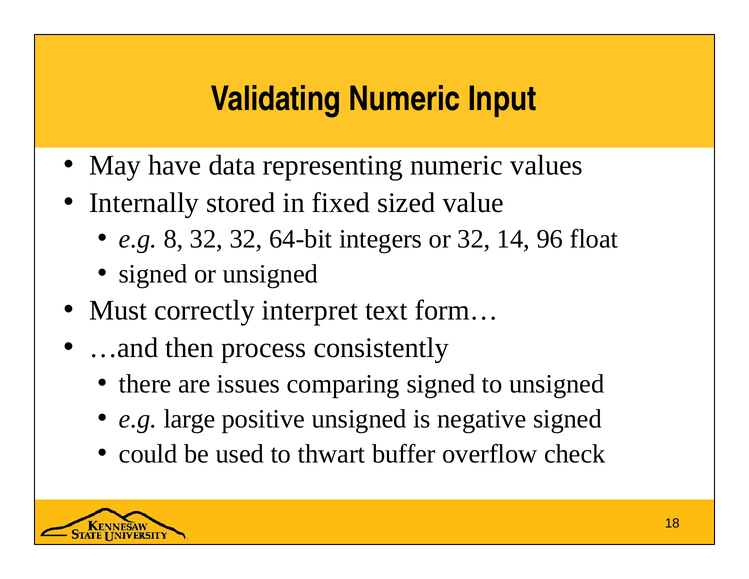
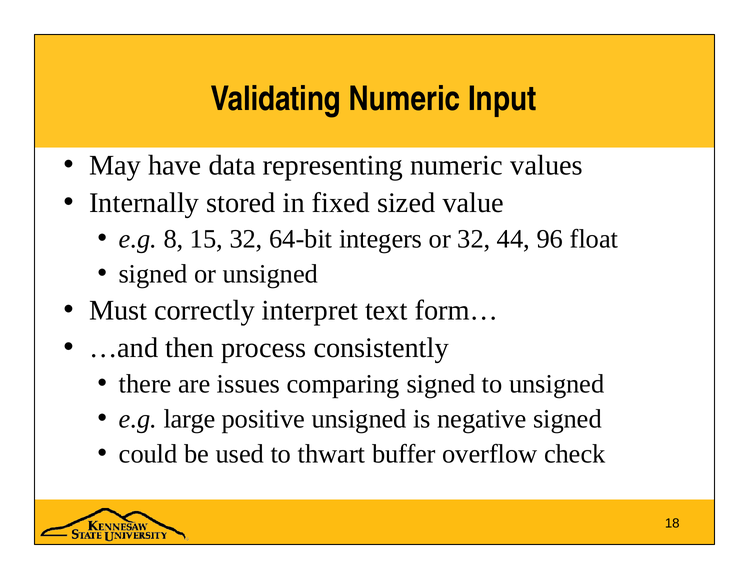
8 32: 32 -> 15 (207, 239)
14: 14 -> 44 (514, 239)
